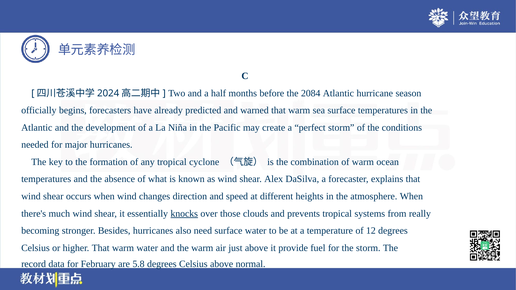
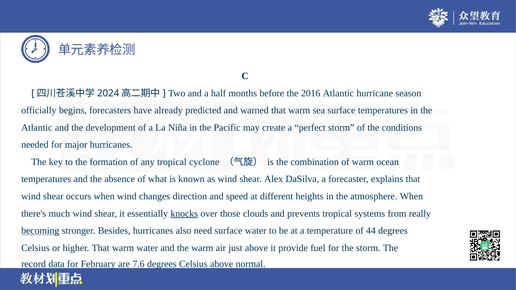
2084: 2084 -> 2016 (311, 93)
becoming underline: none -> present (40, 231)
12: 12 -> 44 (371, 231)
5.8: 5.8 -> 7.6 (139, 264)
